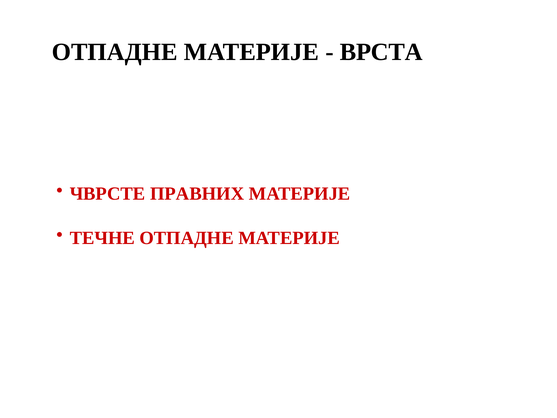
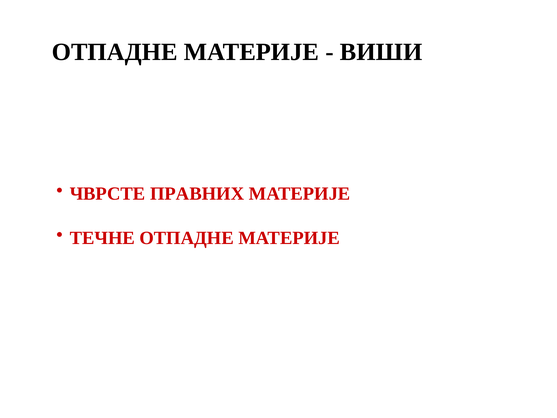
ВРСТА: ВРСТА -> ВИШИ (381, 52)
